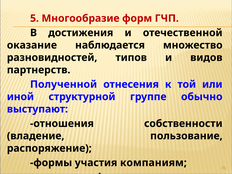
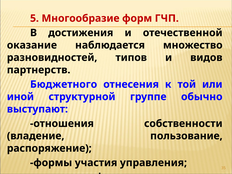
Полученной: Полученной -> Бюджетного (64, 84)
компаниям: компаниям -> управления (153, 163)
